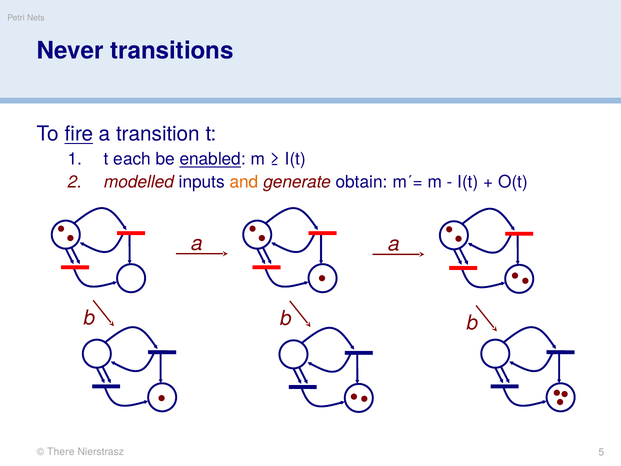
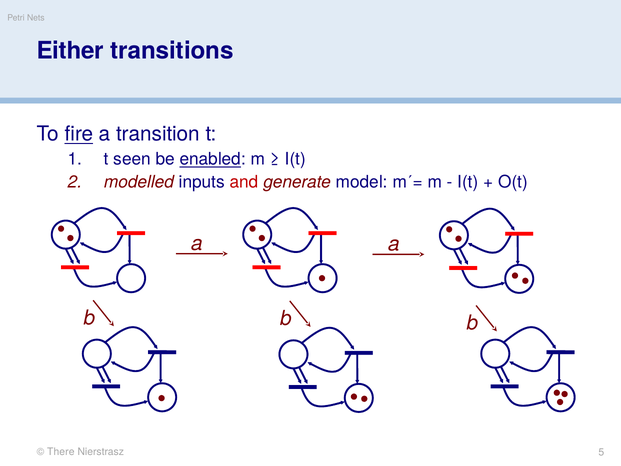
Never: Never -> Either (70, 51)
each: each -> seen (132, 159)
and colour: orange -> red (244, 182)
obtain: obtain -> model (362, 182)
